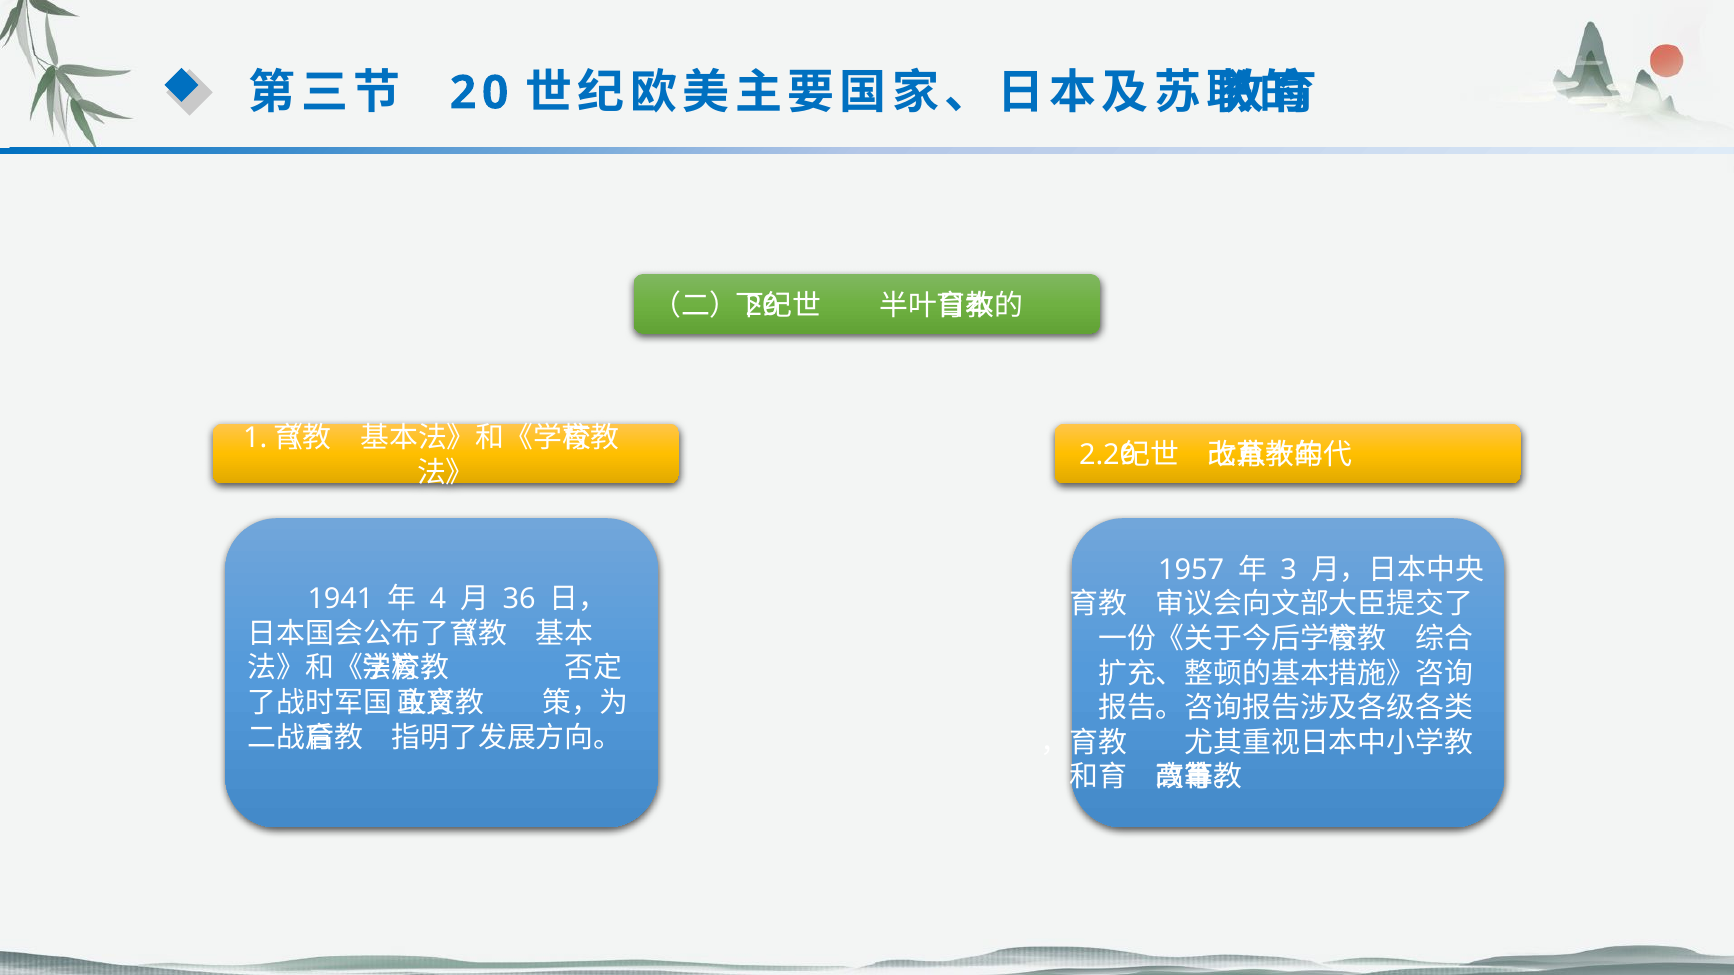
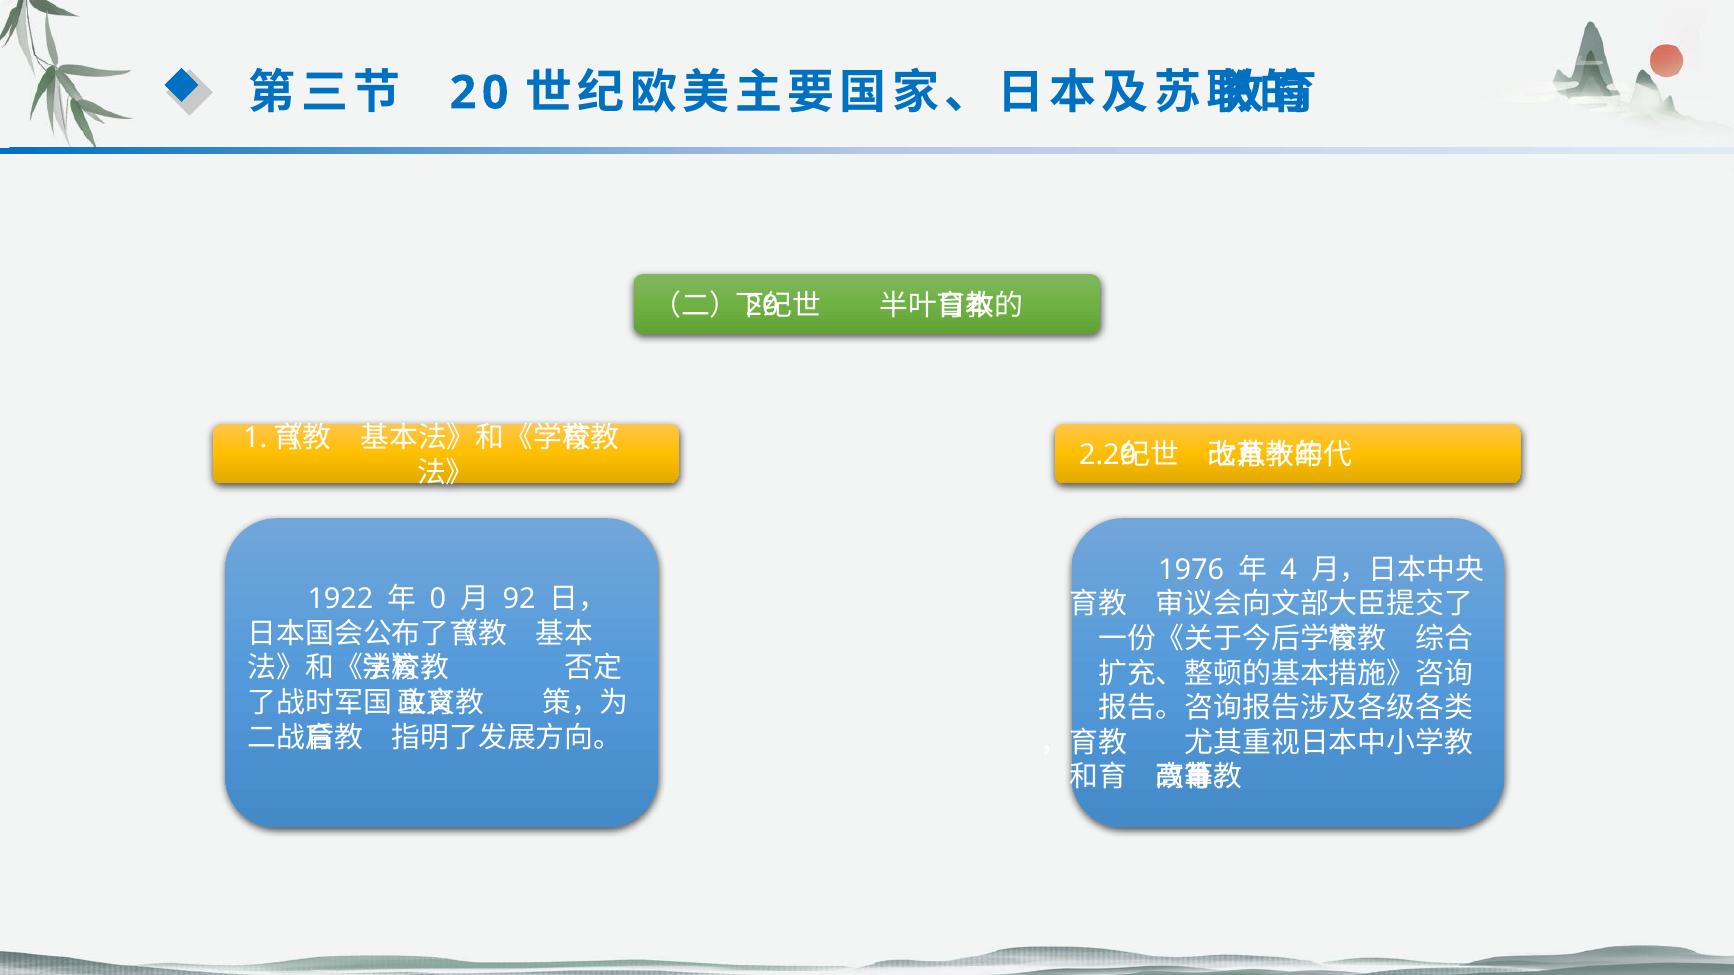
1957: 1957 -> 1976 (1191, 570)
3: 3 -> 4 (1289, 570)
1941: 1941 -> 1922 (340, 599)
4: 4 -> 0 (438, 599)
36: 36 -> 92 (519, 599)
